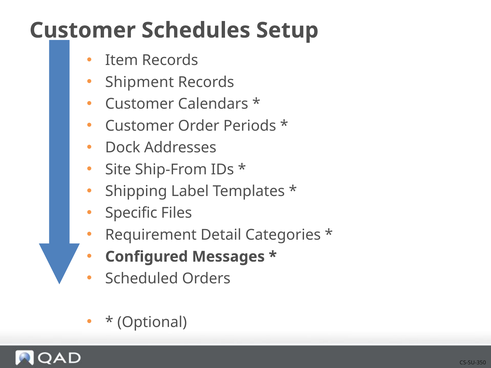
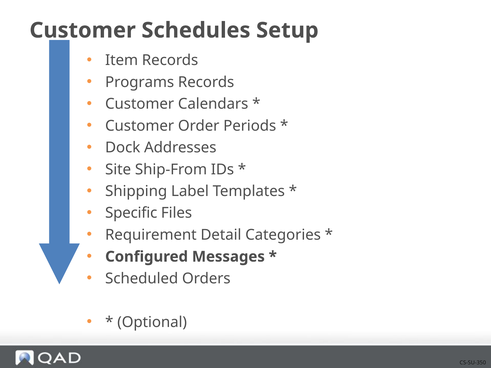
Shipment: Shipment -> Programs (140, 82)
